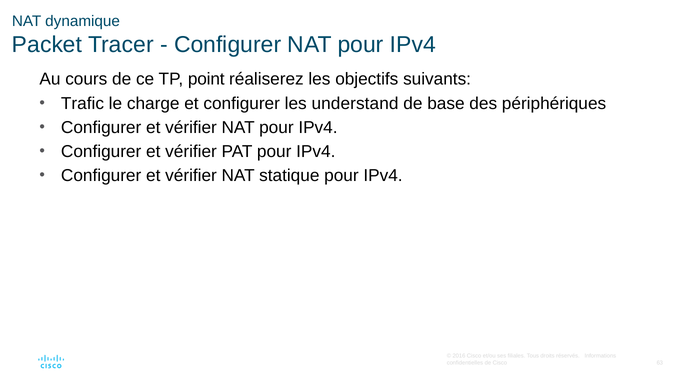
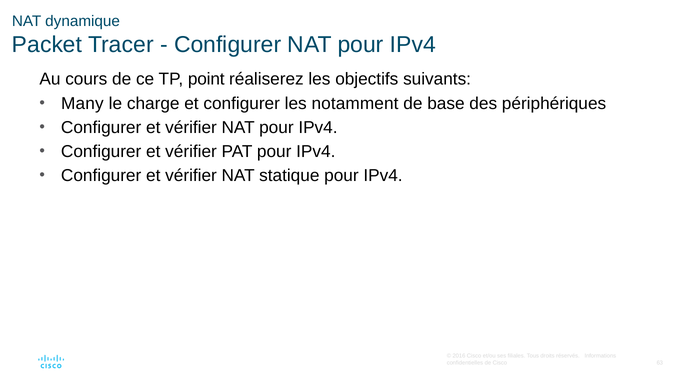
Trafic: Trafic -> Many (82, 104)
understand: understand -> notamment (355, 104)
